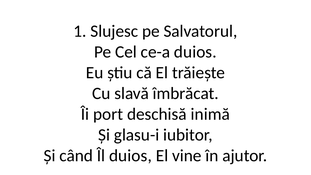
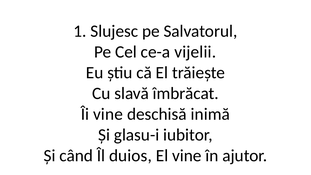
ce-a duios: duios -> vijelii (195, 52)
Îi port: port -> vine (108, 114)
